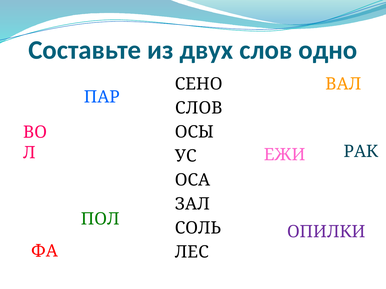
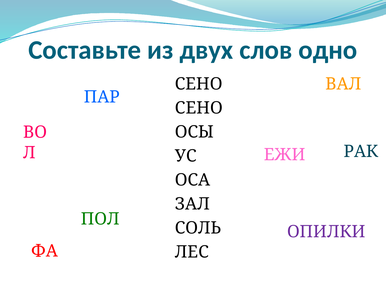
СЛОВ: СЛОВ -> СЕНО (199, 108)
